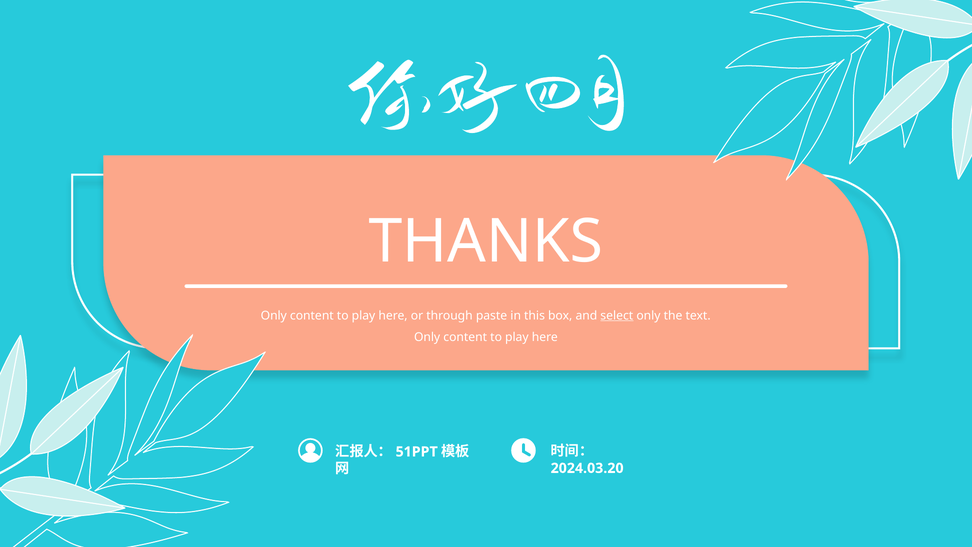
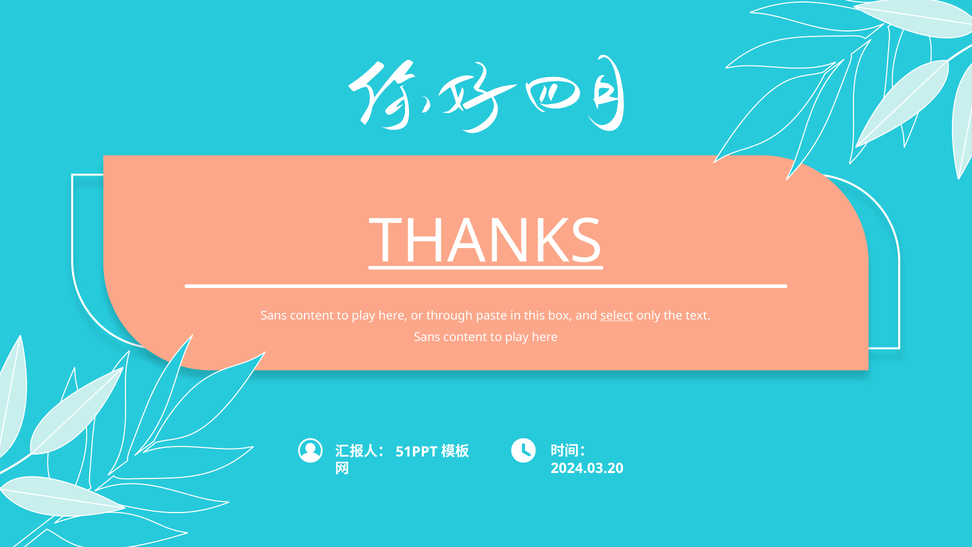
THANKS underline: none -> present (486, 242)
Only: Only -> Sans (274, 315)
Only: Only -> Sans (427, 337)
